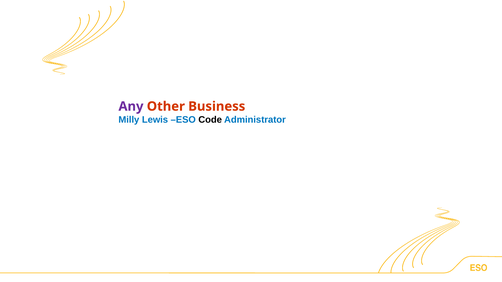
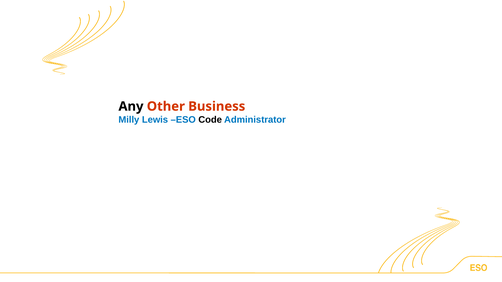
Any colour: purple -> black (131, 107)
